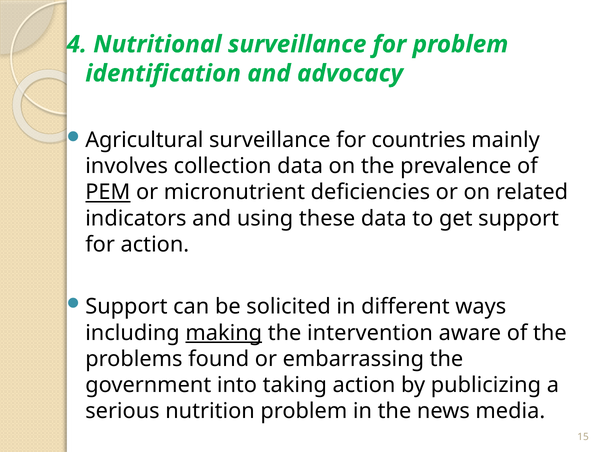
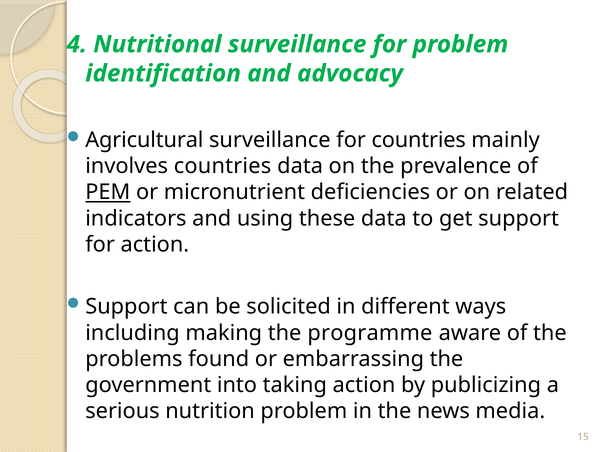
involves collection: collection -> countries (223, 166)
making underline: present -> none (224, 333)
intervention: intervention -> programme (370, 333)
